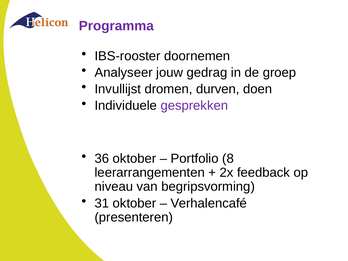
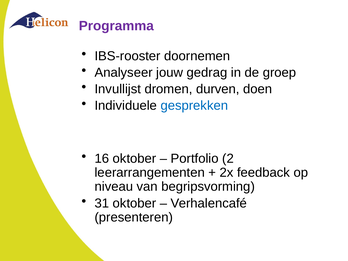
gesprekken colour: purple -> blue (194, 106)
36: 36 -> 16 (102, 158)
8: 8 -> 2 (228, 158)
